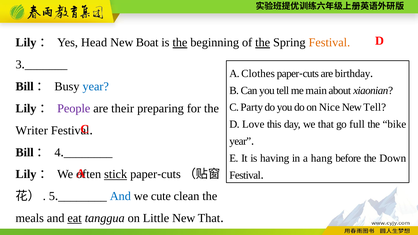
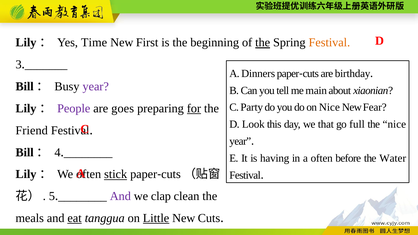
Head: Head -> Time (94, 43)
Boat: Boat -> First (147, 43)
the underline: present -> none (180, 43)
Clothes: Clothes -> Dinners (258, 74)
year colour: blue -> purple (96, 87)
New Tell: Tell -> Fear (375, 107)
their: their -> goes (123, 109)
for underline: none -> present (194, 109)
Love: Love -> Look (253, 124)
the bike: bike -> nice (394, 124)
Writer: Writer -> Friend (32, 130)
a hang: hang -> often (322, 158)
Down: Down -> Water (393, 158)
And colour: blue -> purple (120, 196)
cute: cute -> clap (161, 196)
Little underline: none -> present (156, 218)
New That: That -> Cuts (209, 218)
